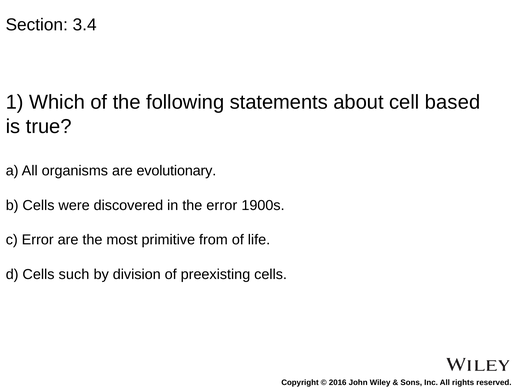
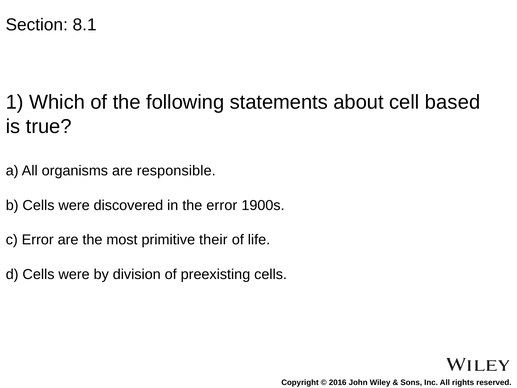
3.4: 3.4 -> 8.1 (85, 25)
evolutionary: evolutionary -> responsible (176, 171)
from: from -> their (213, 240)
d Cells such: such -> were (74, 274)
